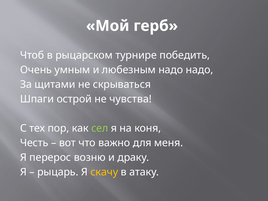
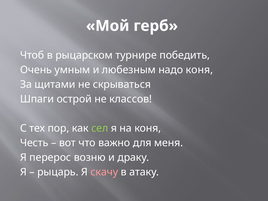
надо надо: надо -> коня (199, 70)
чувства: чувства -> классов (131, 99)
скачу colour: yellow -> pink (104, 172)
